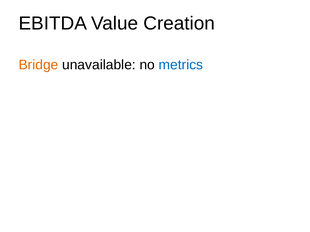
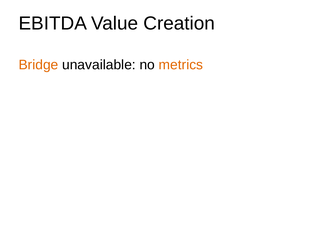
metrics colour: blue -> orange (181, 65)
